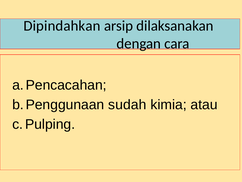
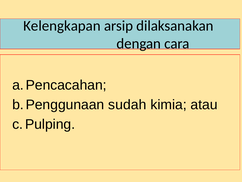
Dipindahkan: Dipindahkan -> Kelengkapan (62, 26)
